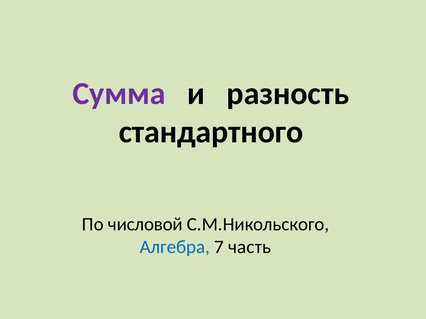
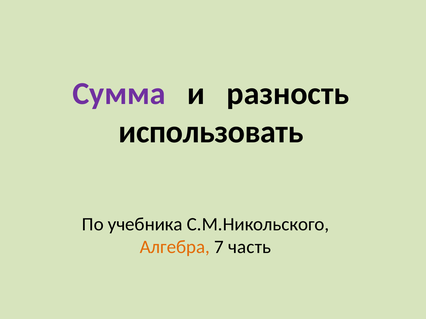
стандартного: стандартного -> использовать (211, 132)
числовой: числовой -> учебника (145, 224)
Алгебра colour: blue -> orange (175, 247)
